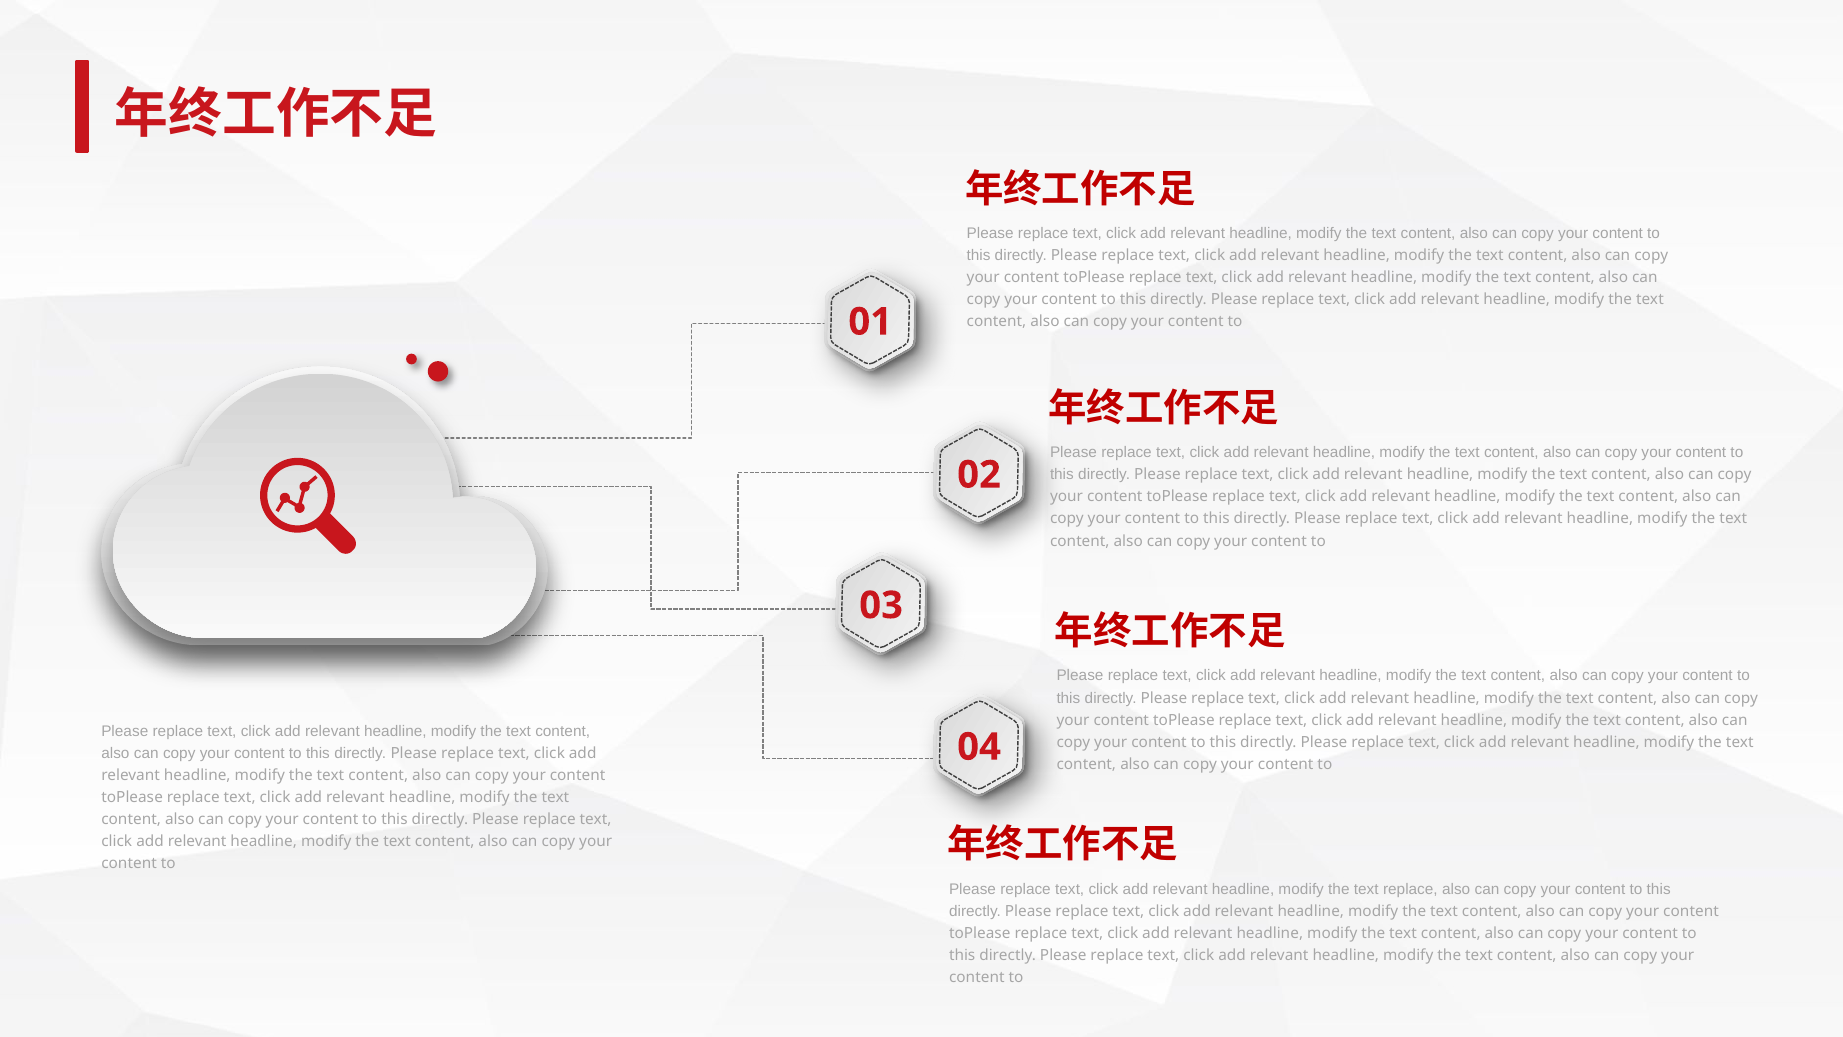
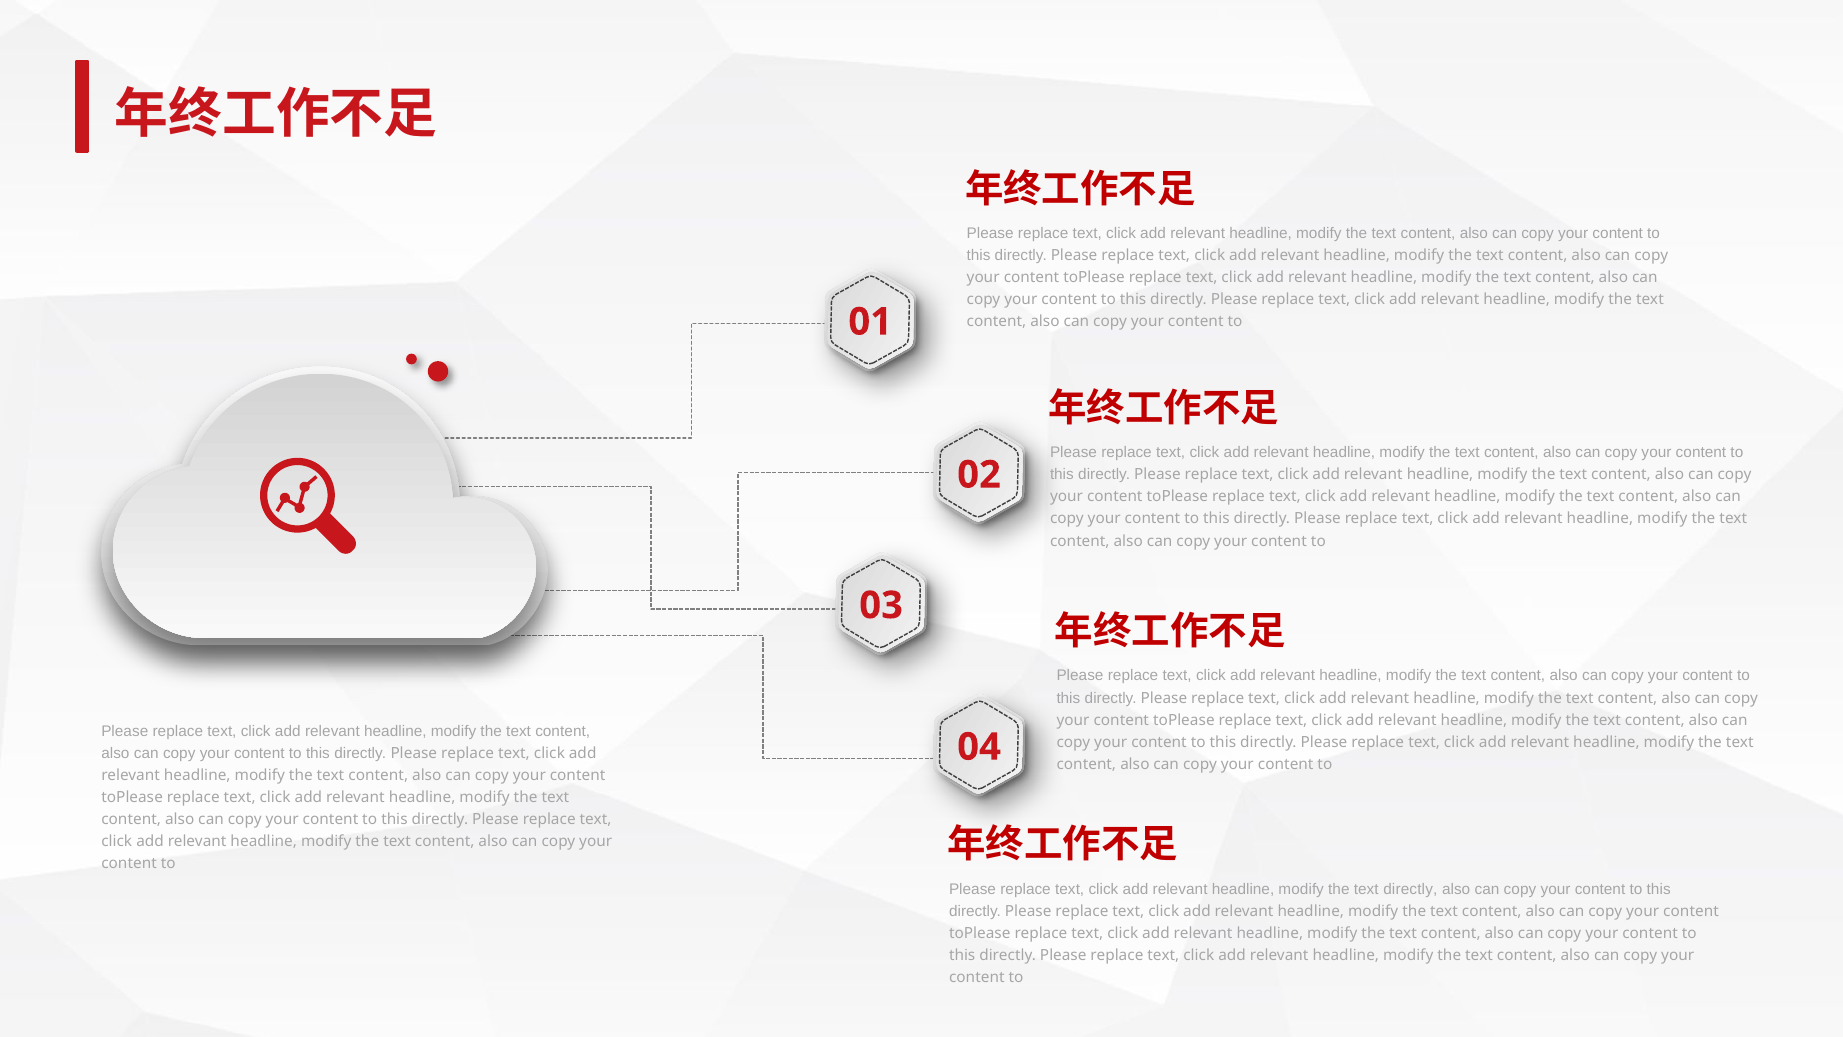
text replace: replace -> directly (1410, 889)
